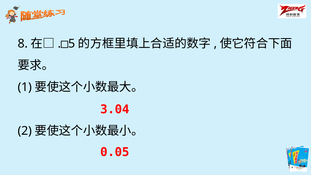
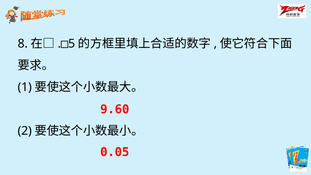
3.04: 3.04 -> 9.60 (115, 109)
